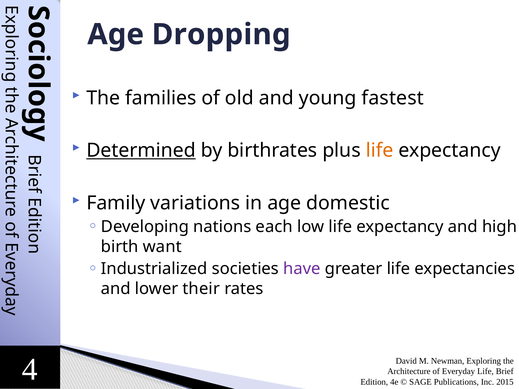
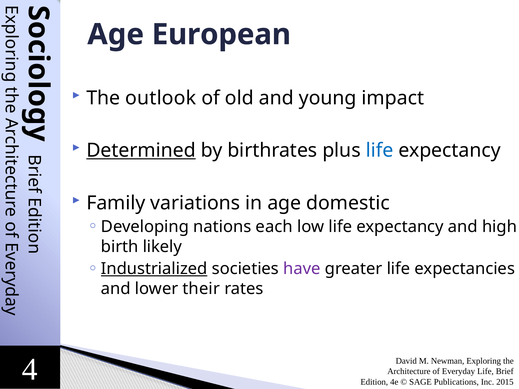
Dropping: Dropping -> European (221, 34)
families: families -> outlook (161, 98)
fastest: fastest -> impact (393, 98)
life colour: orange -> blue (380, 151)
want: want -> likely (162, 247)
Industrialized underline: none -> present (154, 269)
